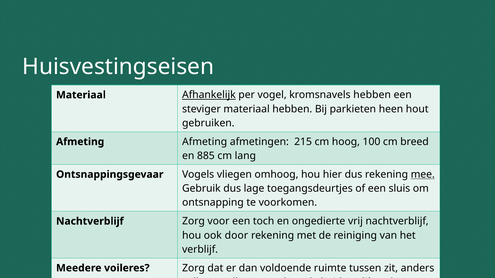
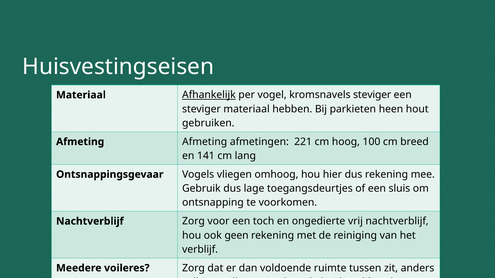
kromsnavels hebben: hebben -> steviger (372, 95)
215: 215 -> 221 (303, 142)
885: 885 -> 141 (206, 156)
mee underline: present -> none (423, 175)
ook door: door -> geen (237, 236)
